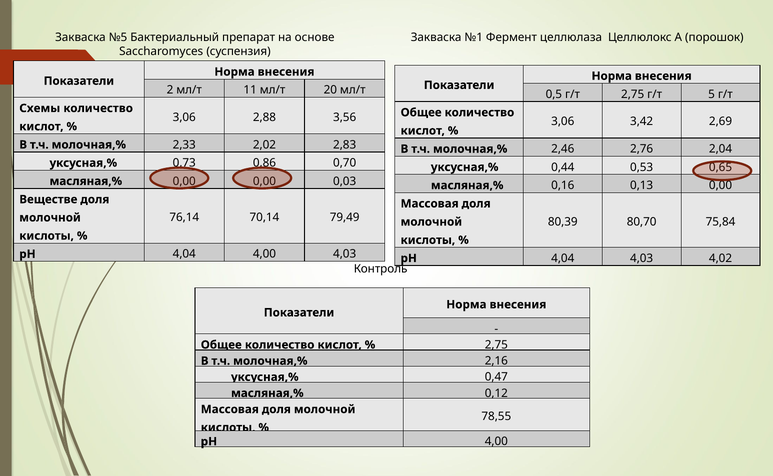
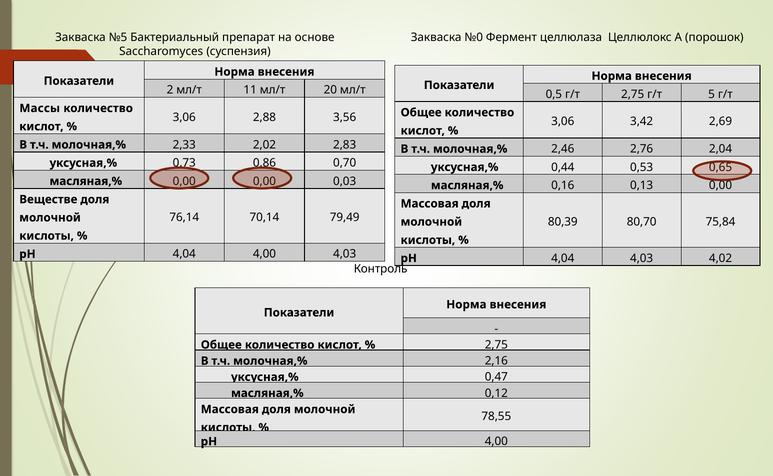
№1: №1 -> №0 (474, 38)
Схемы: Схемы -> Массы (40, 108)
